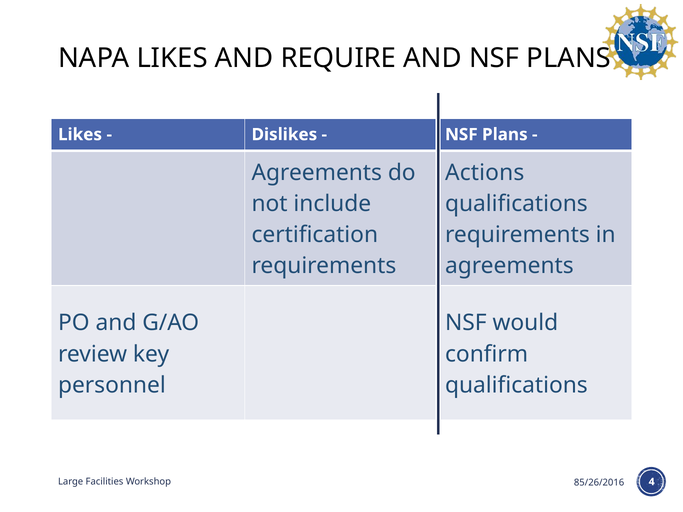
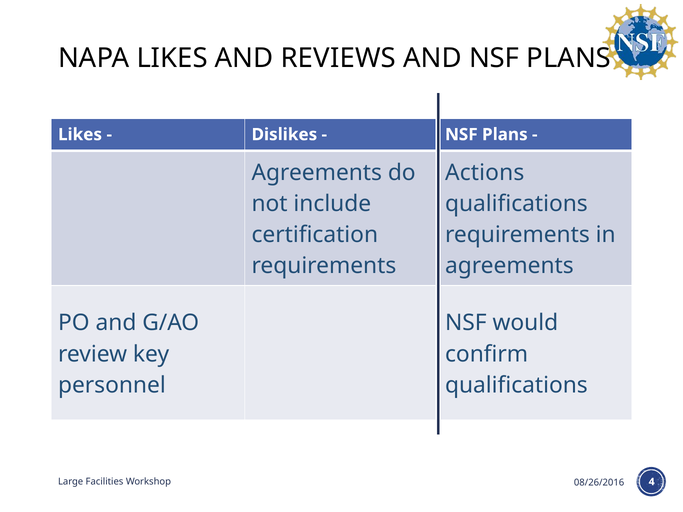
REQUIRE: REQUIRE -> REVIEWS (338, 58)
85/26/2016: 85/26/2016 -> 08/26/2016 (599, 483)
